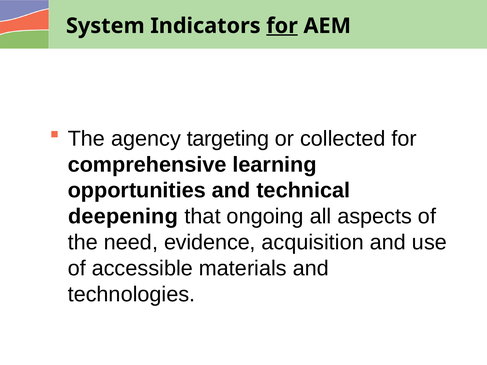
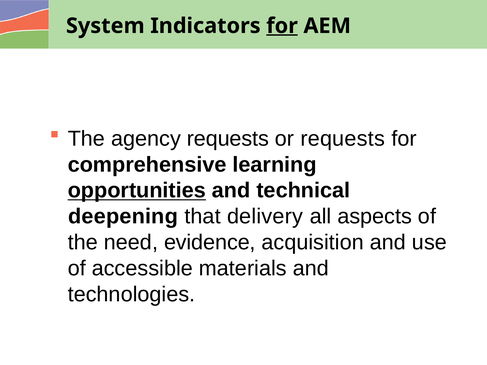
agency targeting: targeting -> requests (228, 139)
or collected: collected -> requests (343, 139)
opportunities underline: none -> present (137, 191)
ongoing: ongoing -> delivery (265, 217)
